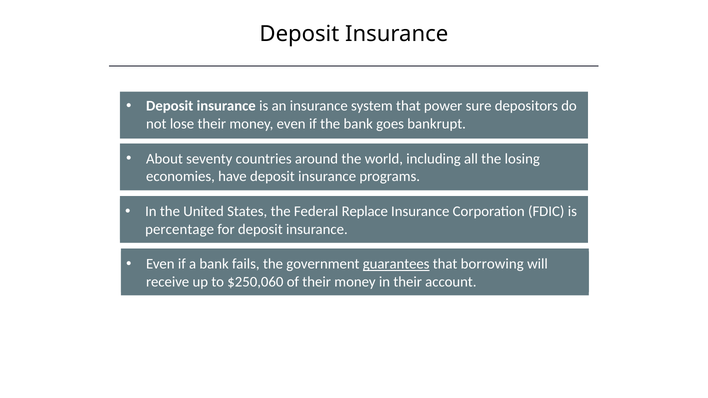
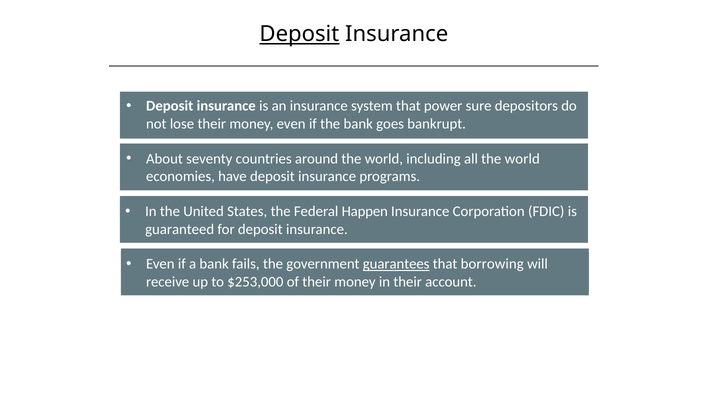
Deposit underline: none -> present (299, 34)
all the losing: losing -> world (522, 159)
Replace: Replace -> Happen (365, 212)
percentage: percentage -> guaranteed (180, 229)
$250,060: $250,060 -> $253,000 (255, 282)
